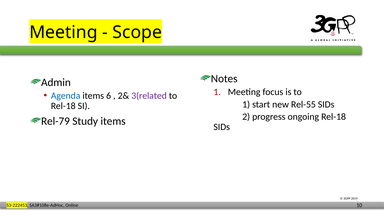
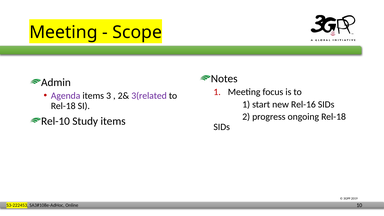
Agenda colour: blue -> purple (66, 96)
6: 6 -> 3 (109, 96)
Rel-55: Rel-55 -> Rel-16 (303, 104)
Rel-79: Rel-79 -> Rel-10 (55, 121)
